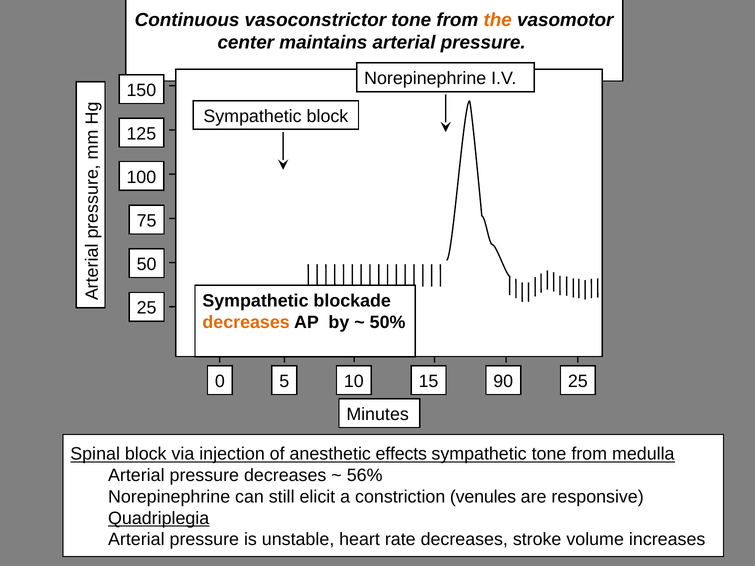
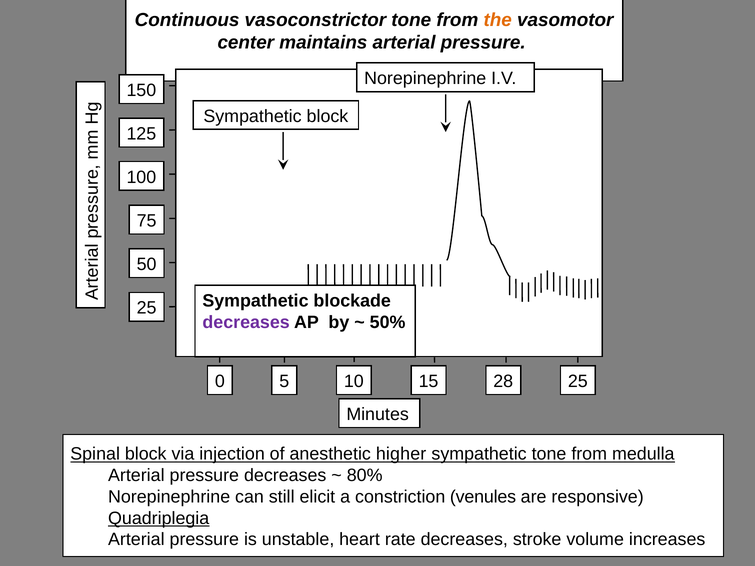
decreases colour: orange -> purple (246, 322)
90: 90 -> 28 (503, 382)
effects: effects -> higher (401, 454)
56%: 56% -> 80% (365, 476)
